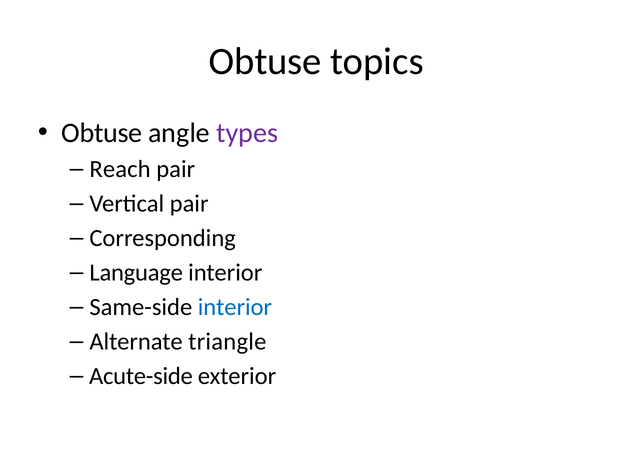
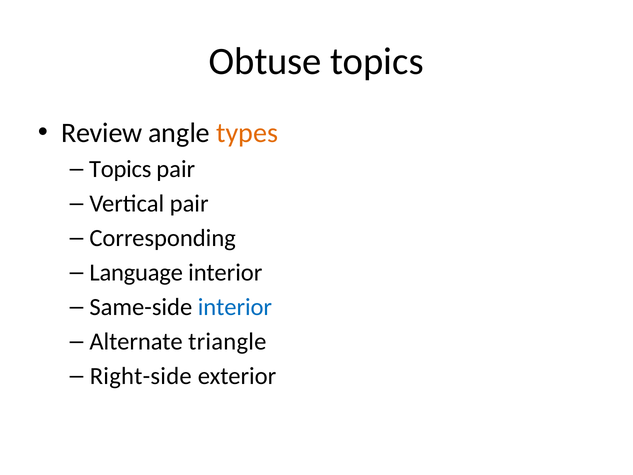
Obtuse: Obtuse -> Review (102, 133)
types colour: purple -> orange (247, 133)
Reach: Reach -> Topics (120, 169)
Acute-side: Acute-side -> Right-side (141, 376)
